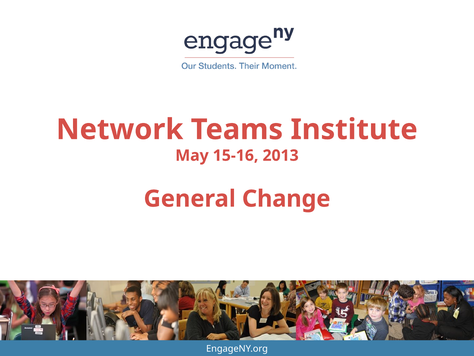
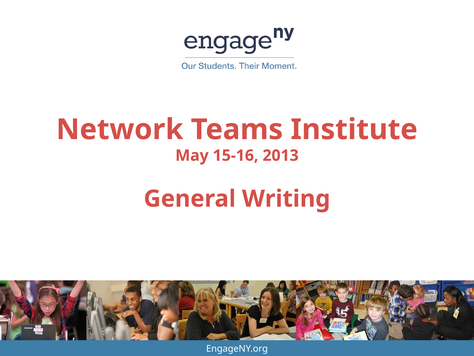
Change: Change -> Writing (286, 199)
